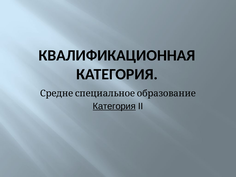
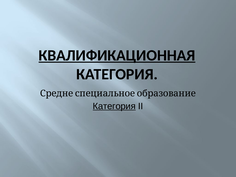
КВАЛИФИКАЦИОННАЯ underline: none -> present (117, 55)
